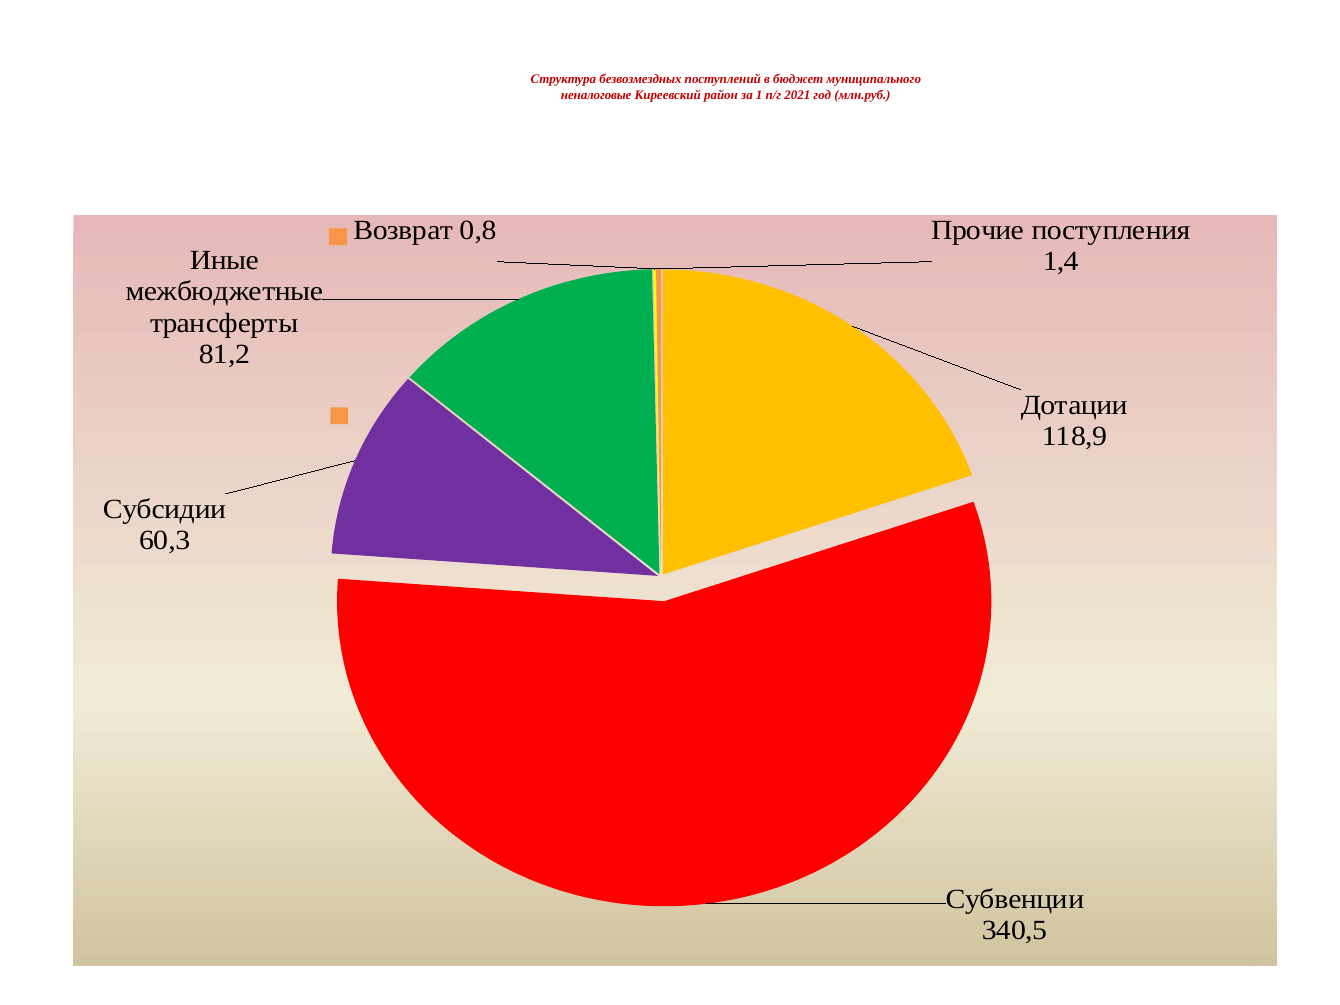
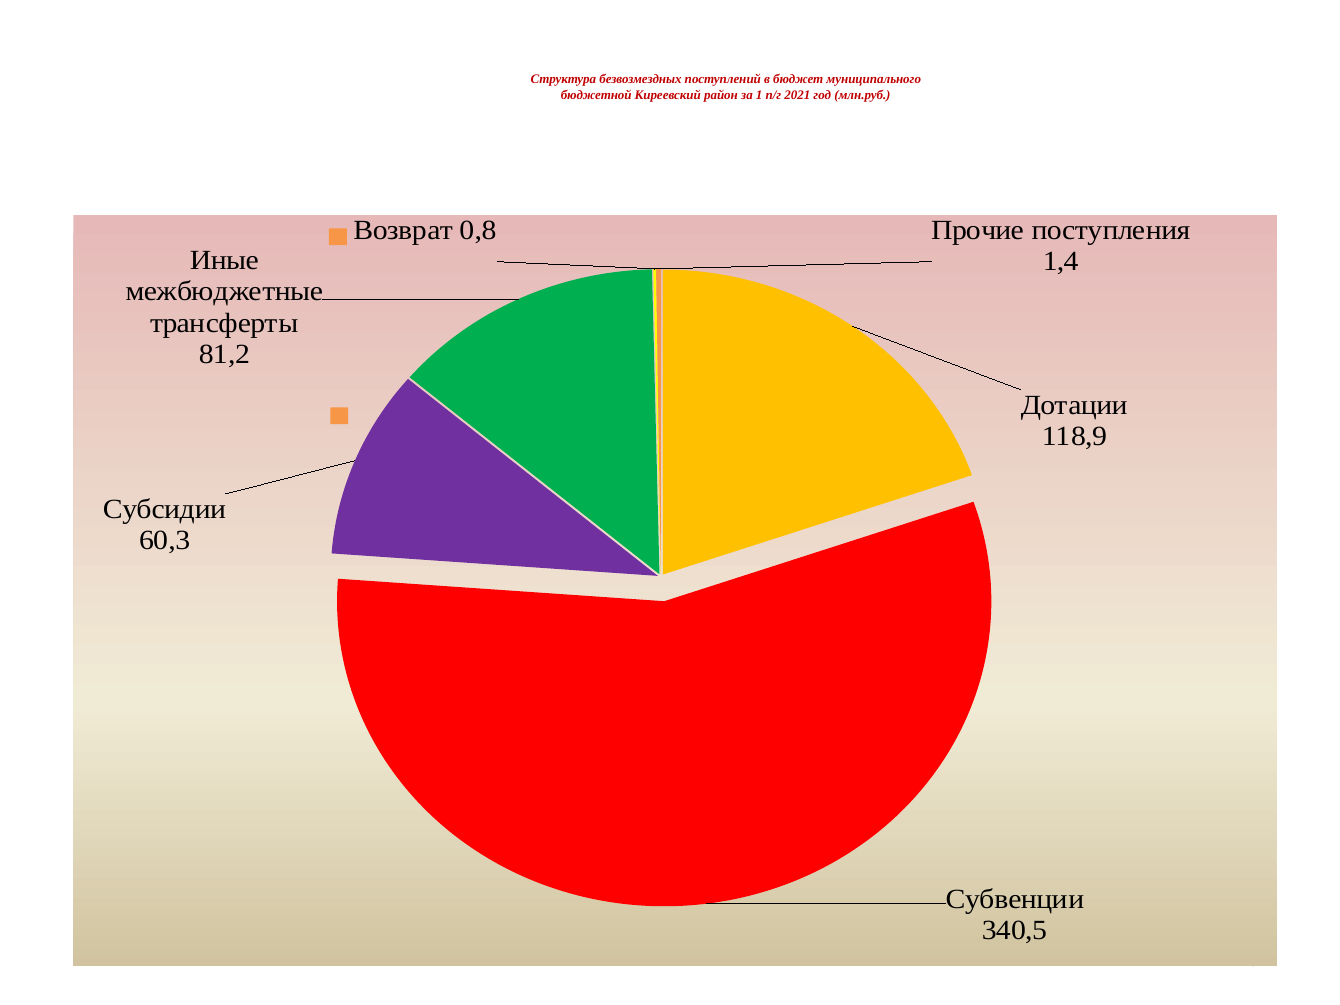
неналоговые: неналоговые -> бюджетной (596, 95)
